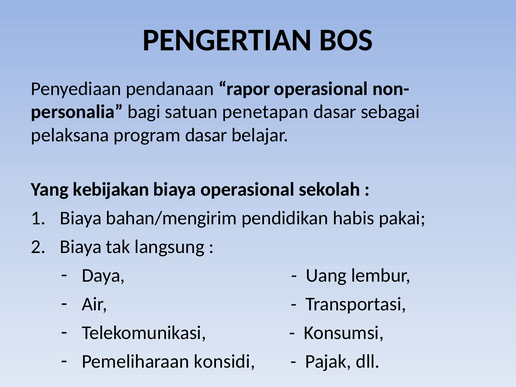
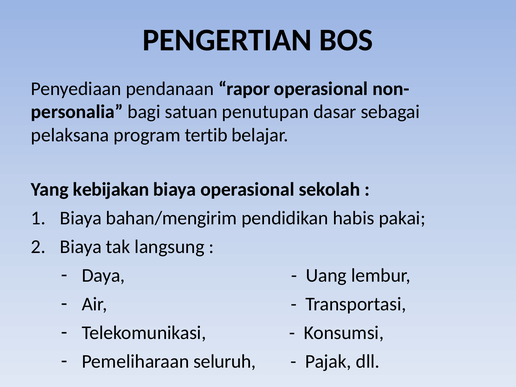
penetapan: penetapan -> penutupan (265, 112)
program dasar: dasar -> tertib (206, 135)
konsidi: konsidi -> seluruh (225, 361)
